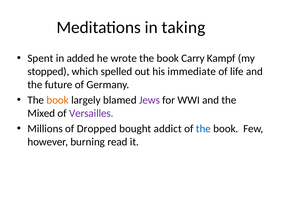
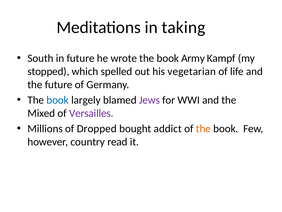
Spent: Spent -> South (40, 58)
in added: added -> future (81, 58)
Carry: Carry -> Army (193, 58)
immediate: immediate -> vegetarian (192, 71)
book colour: orange -> blue (58, 100)
the colour: blue -> orange (203, 128)
burning: burning -> country (88, 142)
